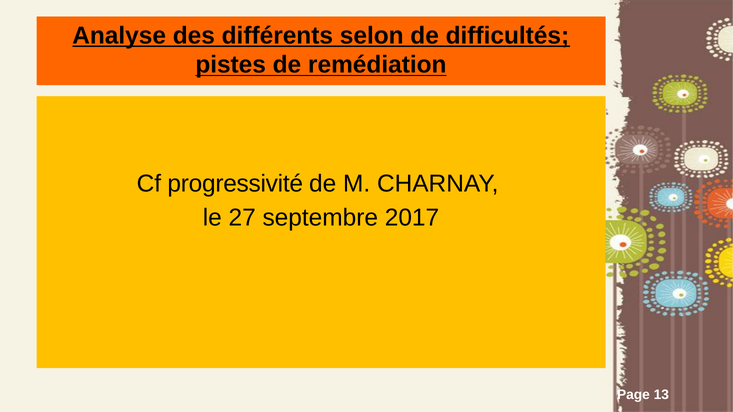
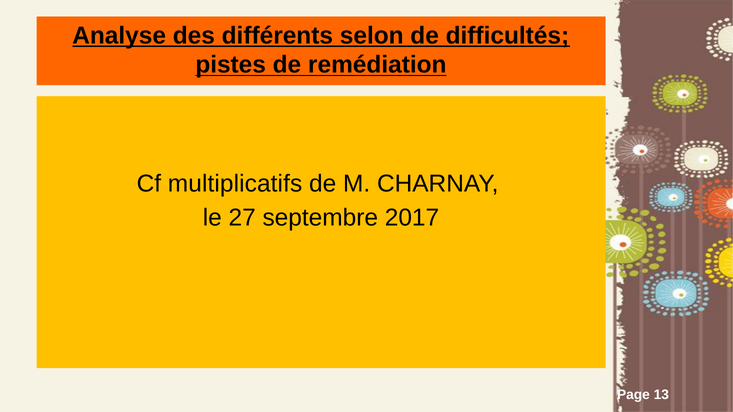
progressivité: progressivité -> multiplicatifs (235, 184)
